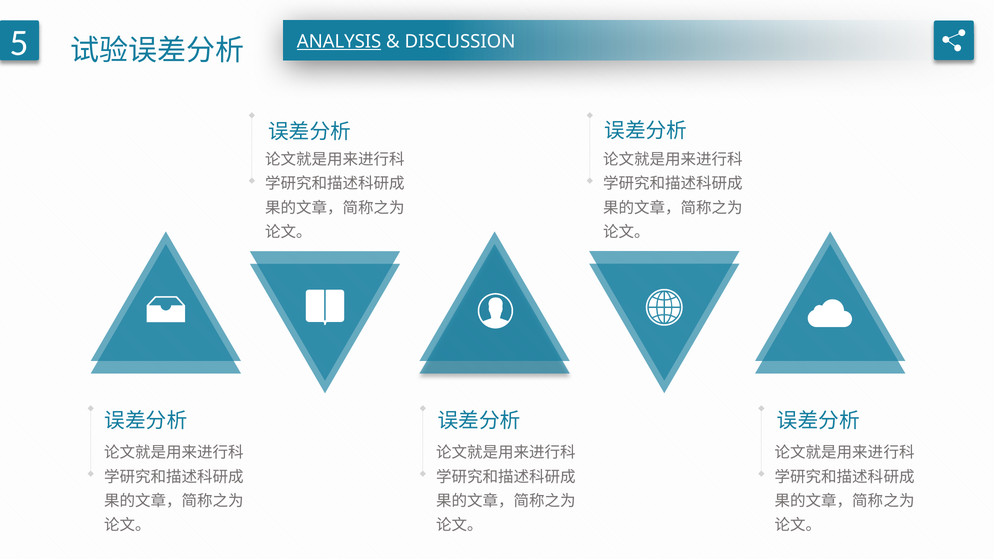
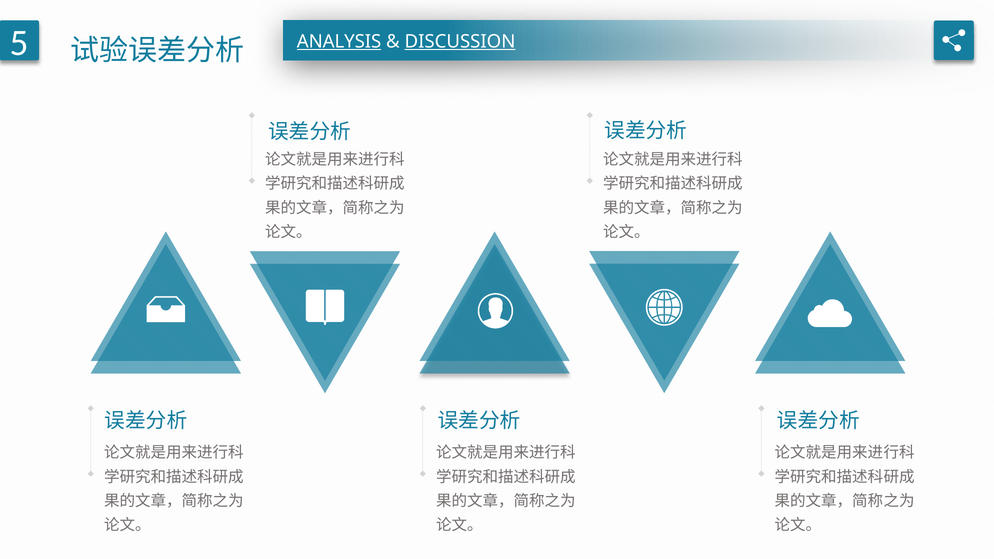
DISCUSSION underline: none -> present (460, 41)
